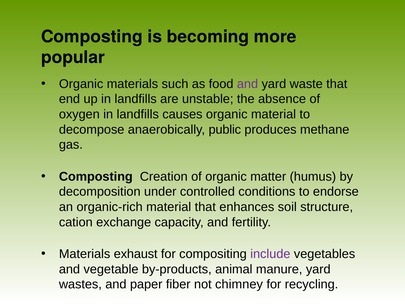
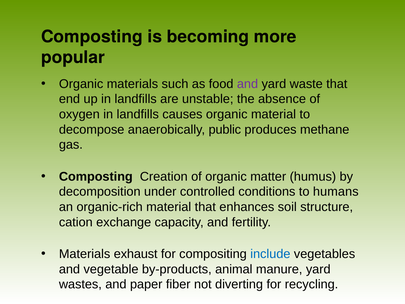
endorse: endorse -> humans (336, 192)
include colour: purple -> blue (270, 254)
chimney: chimney -> diverting (239, 284)
